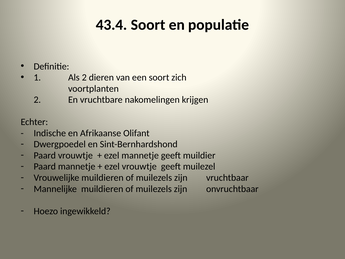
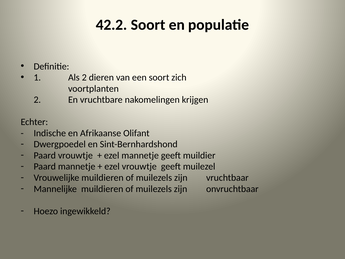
43.4: 43.4 -> 42.2 (112, 25)
